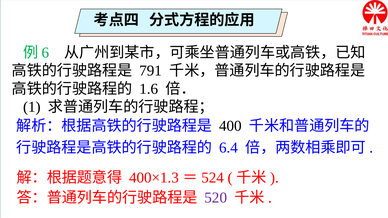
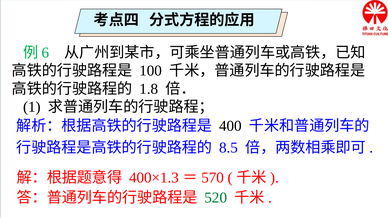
791: 791 -> 100 (151, 71)
1.6: 1.6 -> 1.8 (149, 89)
6.4: 6.4 -> 8.5 (228, 148)
524: 524 -> 570 (213, 178)
520 colour: purple -> green (216, 198)
